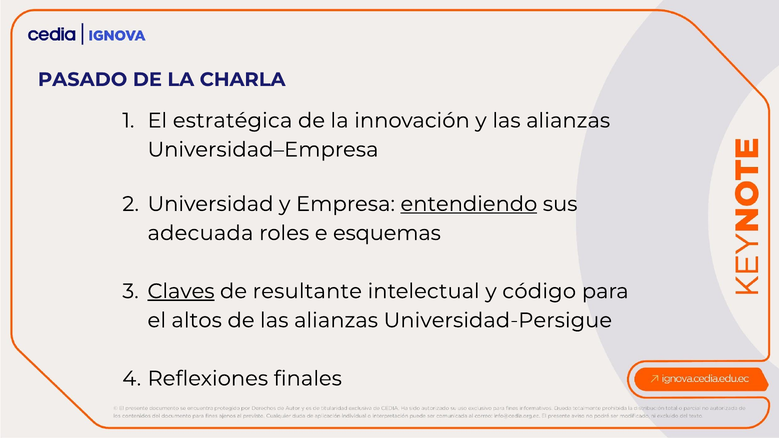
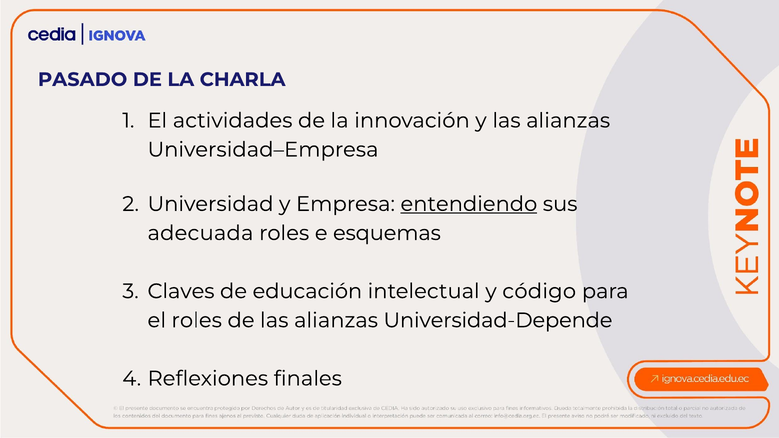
estratégica: estratégica -> actividades (233, 121)
Claves underline: present -> none (181, 291)
resultante: resultante -> educación (307, 291)
el altos: altos -> roles (197, 320)
Universidad-Persigue: Universidad-Persigue -> Universidad-Depende (498, 320)
